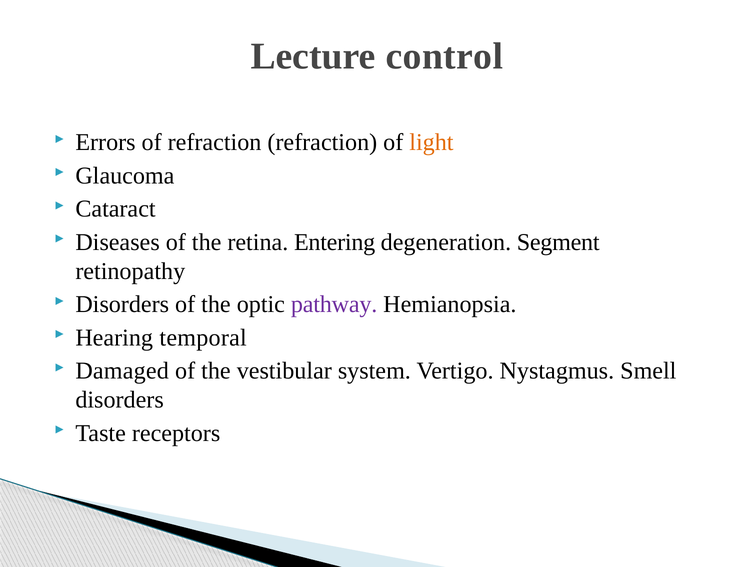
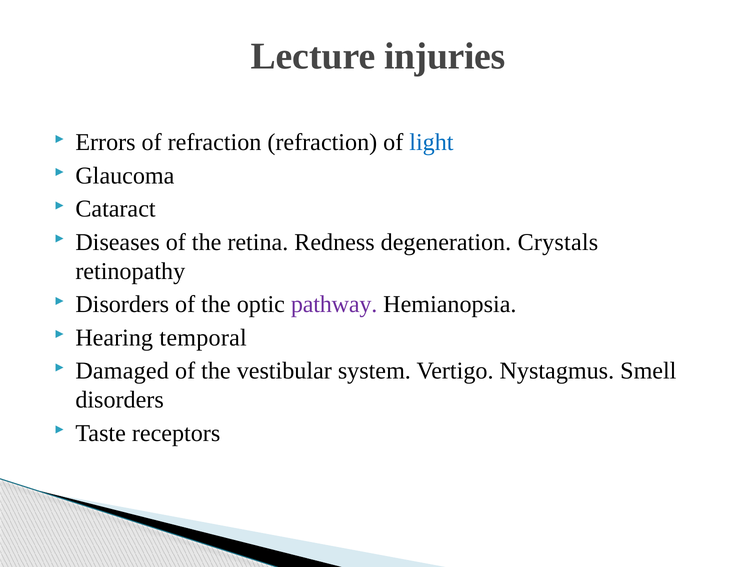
control: control -> injuries (445, 56)
light colour: orange -> blue (431, 142)
Entering: Entering -> Redness (334, 242)
Segment: Segment -> Crystals (558, 242)
